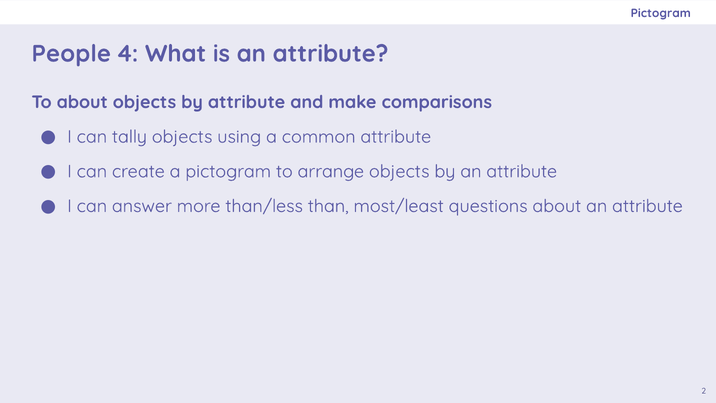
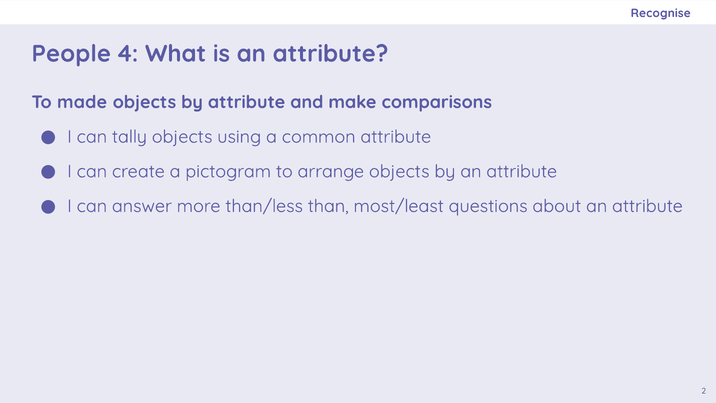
Pictogram: Pictogram -> Recognise (661, 13)
To about: about -> made (82, 102)
